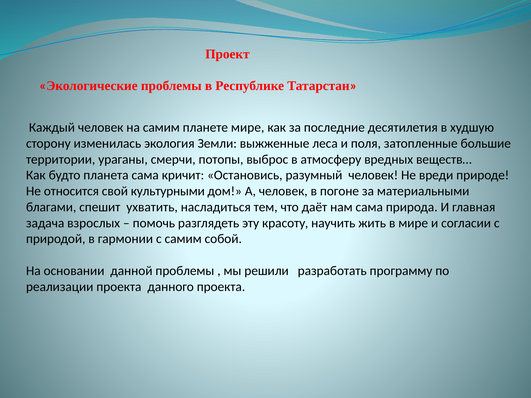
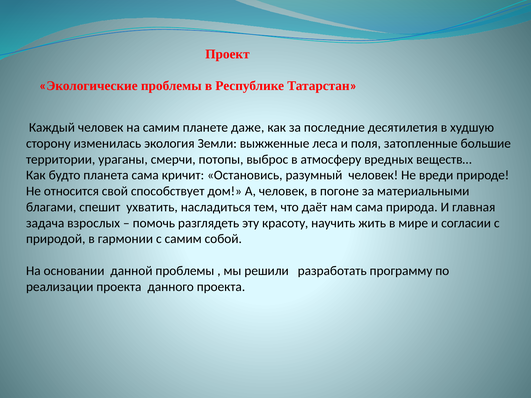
планете мире: мире -> даже (248, 128)
культурными: культурными -> способствует (168, 191)
